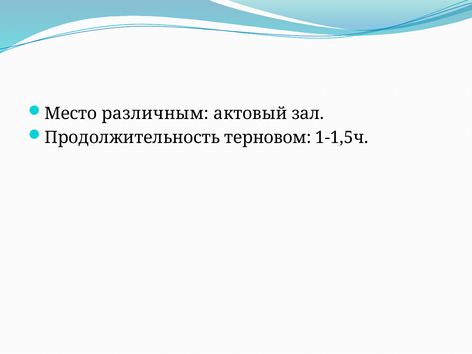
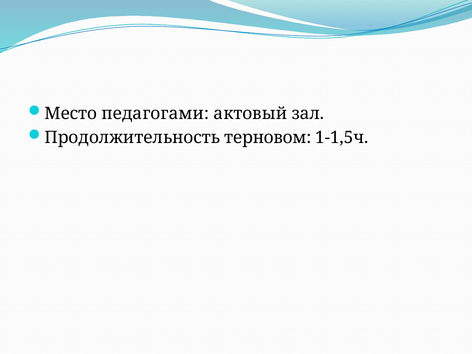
различным: различным -> педагогами (155, 114)
